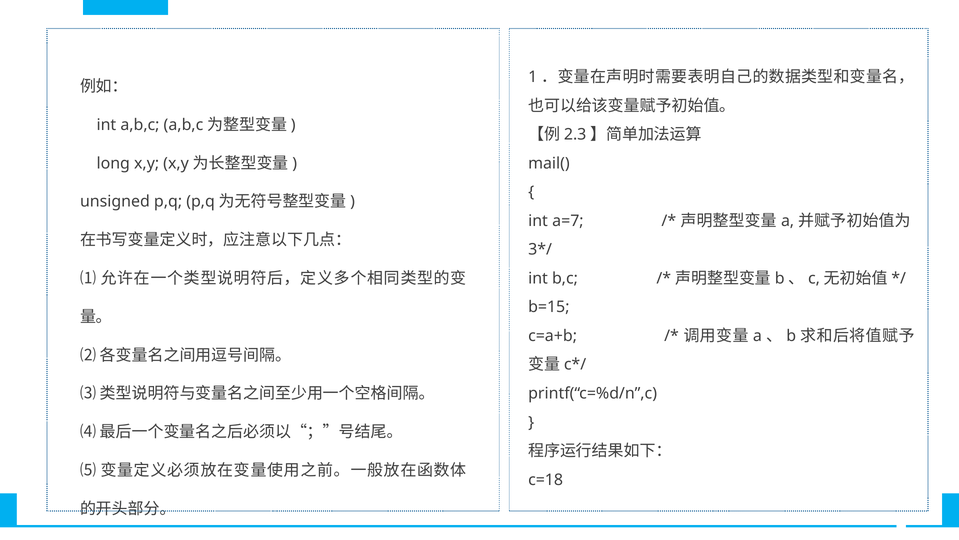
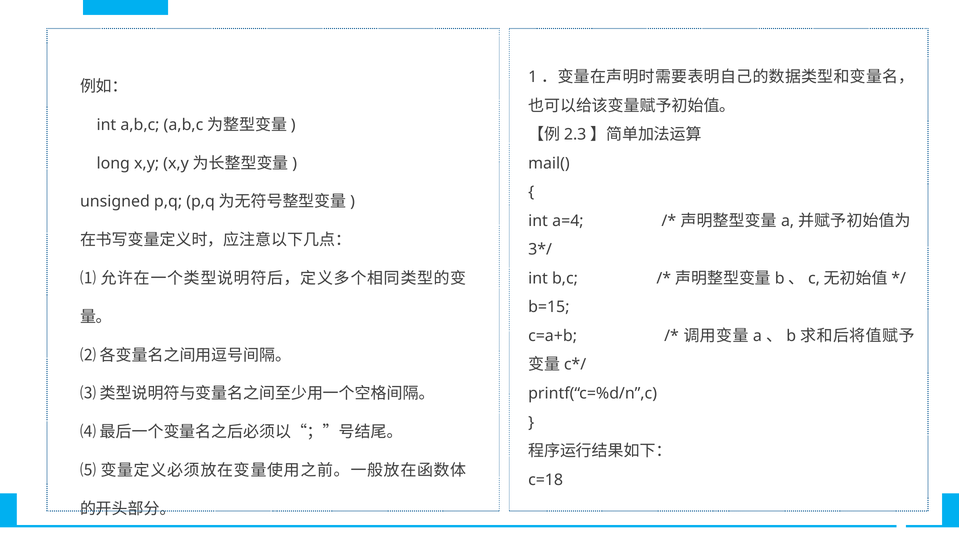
a=7: a=7 -> a=4 (568, 221)
